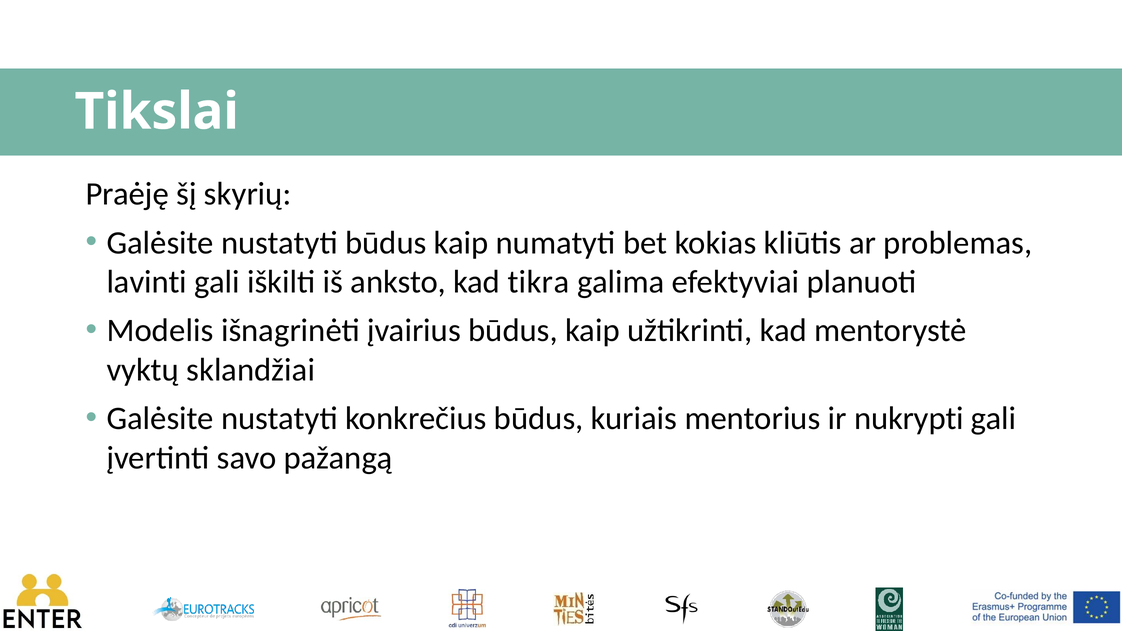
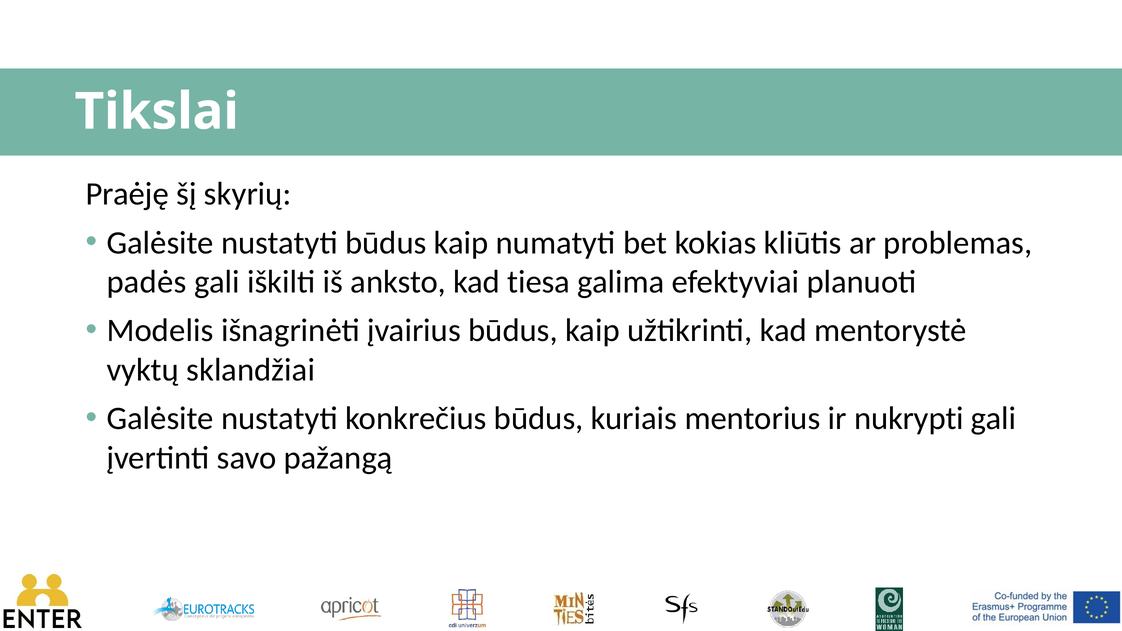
lavinti: lavinti -> padės (147, 282)
tikra: tikra -> tiesa (539, 282)
